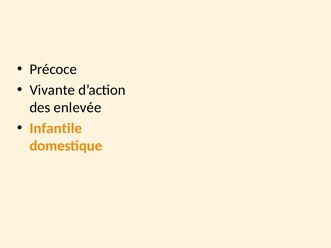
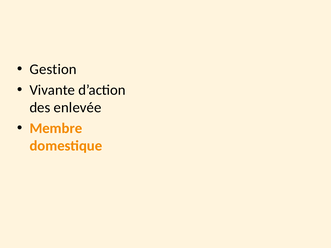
Précoce: Précoce -> Gestion (53, 69)
Infantile: Infantile -> Membre (56, 128)
